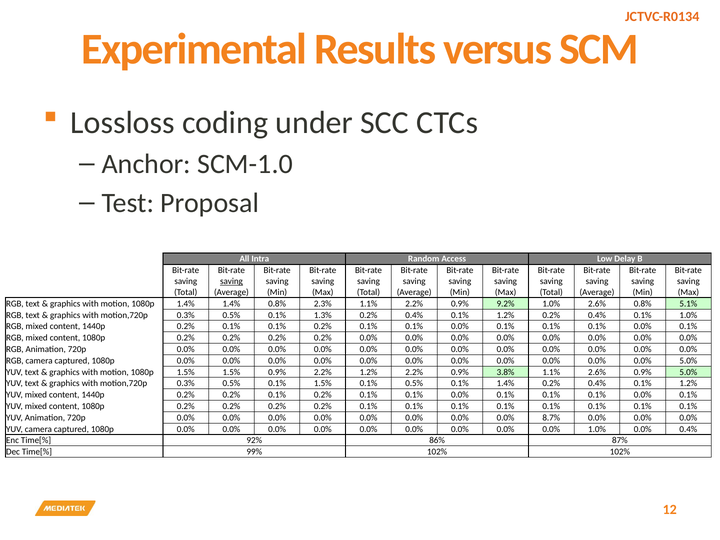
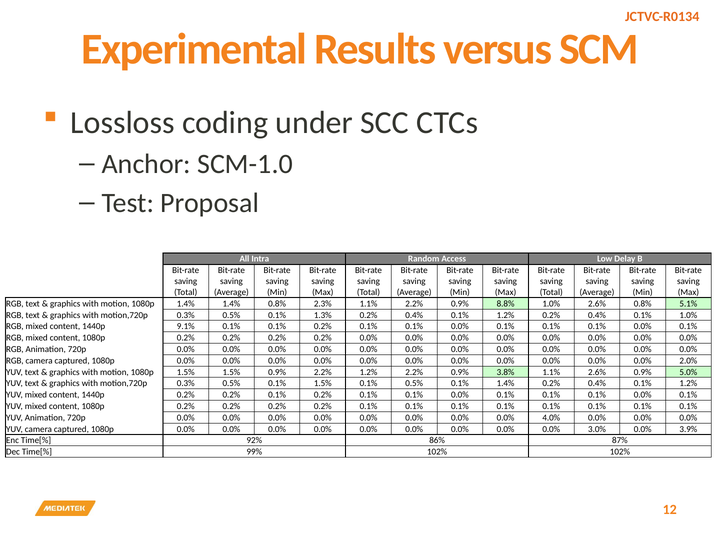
saving underline: present -> none (231, 281)
9.2%: 9.2% -> 8.8% (506, 304)
0.2%: 0.2% -> 9.1% (186, 326)
0.0% 5.0%: 5.0% -> 2.0% (688, 361)
8.7%: 8.7% -> 4.0% (551, 418)
0.0% 1.0%: 1.0% -> 3.0% (597, 429)
0.0% 0.4%: 0.4% -> 3.9% (688, 429)
